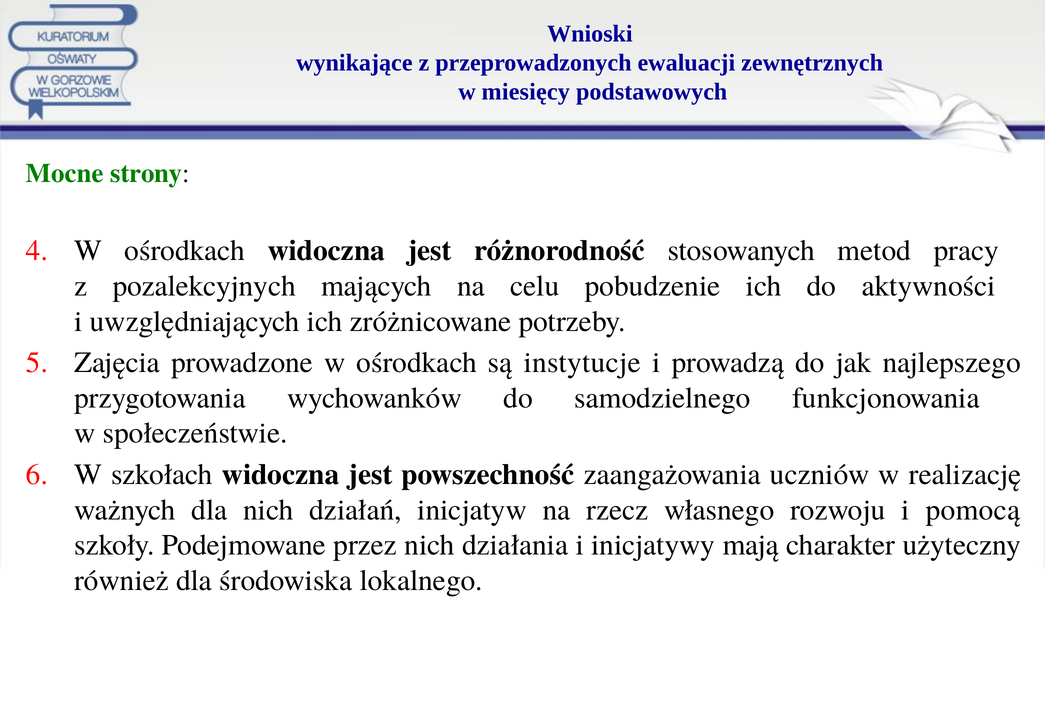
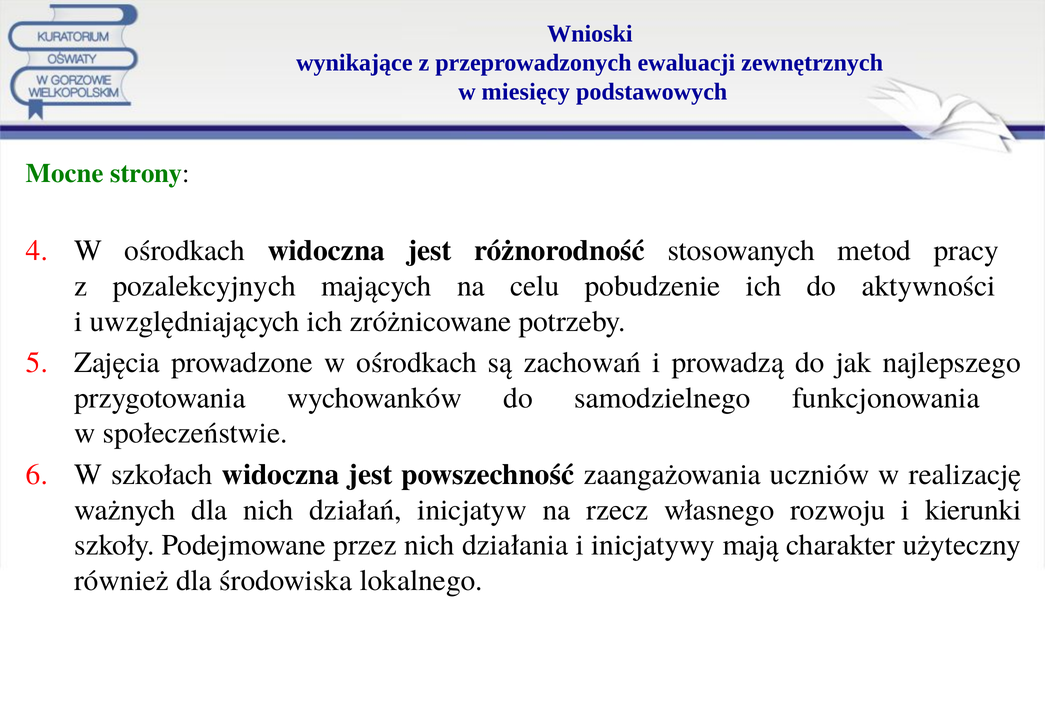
instytucje: instytucje -> zachowań (582, 363)
pomocą: pomocą -> kierunki (973, 510)
